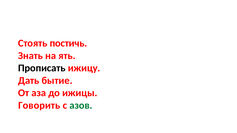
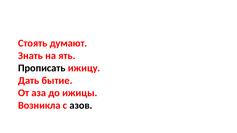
постичь: постичь -> думают (68, 43)
Говорить: Говорить -> Возникла (39, 106)
азов colour: green -> black (81, 106)
